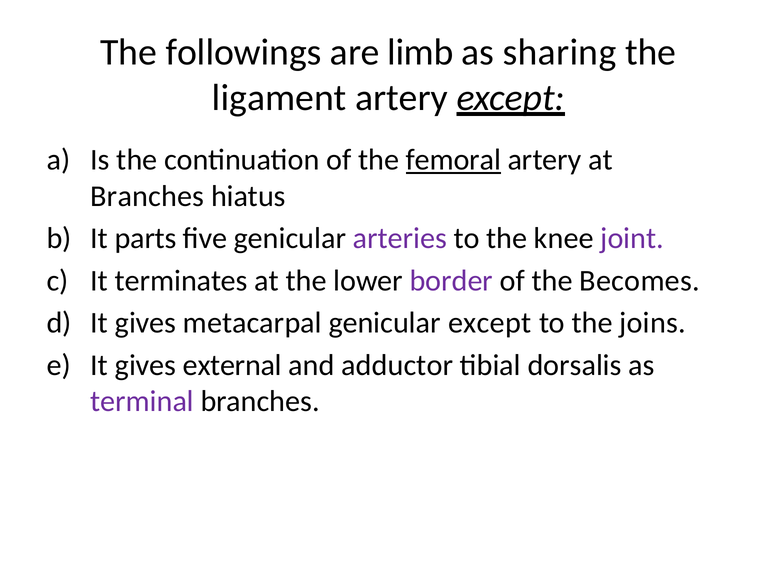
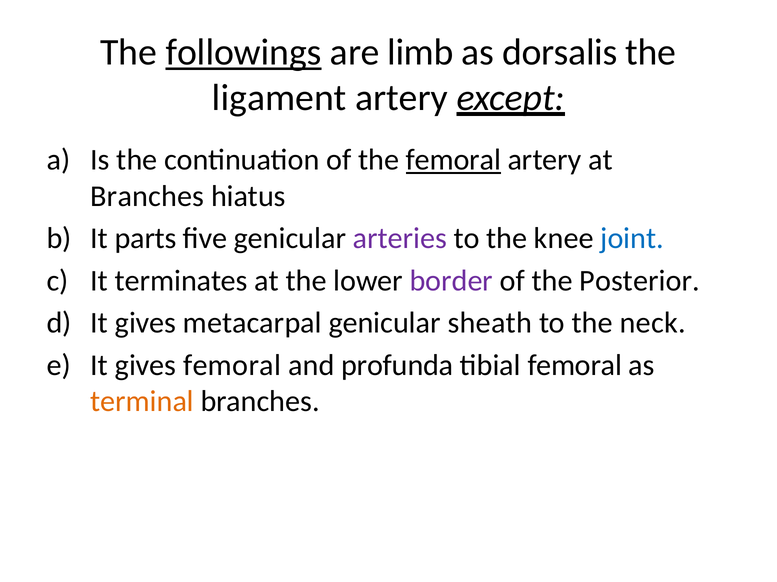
followings underline: none -> present (244, 53)
sharing: sharing -> dorsalis (560, 53)
joint colour: purple -> blue (632, 239)
Becomes: Becomes -> Posterior (640, 281)
genicular except: except -> sheath (490, 323)
joins: joins -> neck (653, 323)
gives external: external -> femoral (232, 366)
adductor: adductor -> profunda (397, 366)
tibial dorsalis: dorsalis -> femoral (575, 366)
terminal colour: purple -> orange (142, 402)
